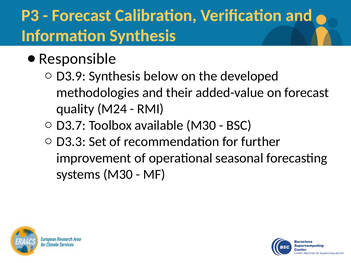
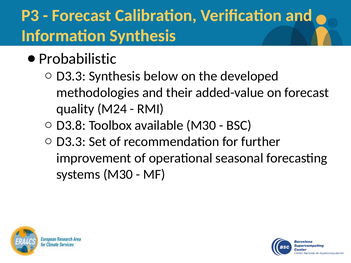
Responsible: Responsible -> Probabilistic (78, 59)
D3.9: D3.9 -> D3.3 (71, 76)
D3.7: D3.7 -> D3.8 (71, 125)
